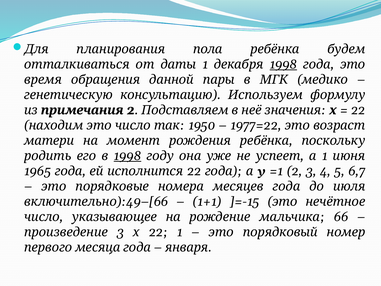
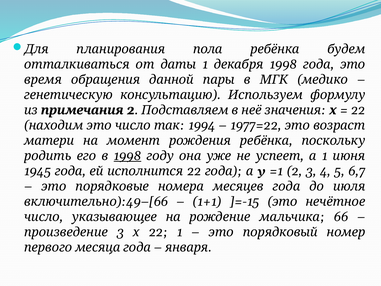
1998 underline: present -> none (283, 64)
1950: 1950 -> 1994 (202, 125)
1965: 1965 -> 1945 (38, 171)
